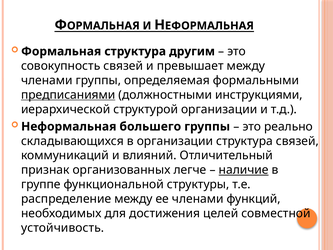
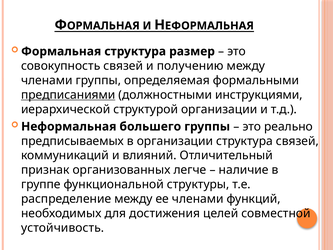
другим: другим -> размер (192, 51)
превышает: превышает -> получению (190, 66)
складывающихся: складывающихся -> предписываемых (72, 141)
наличие underline: present -> none (244, 170)
